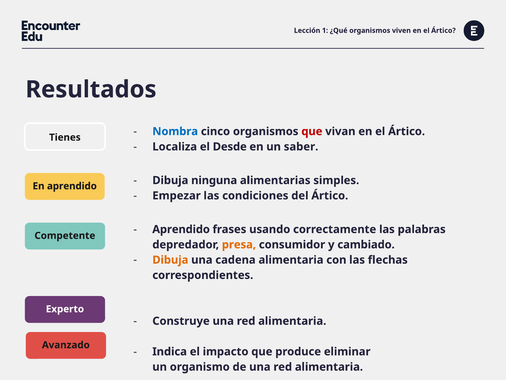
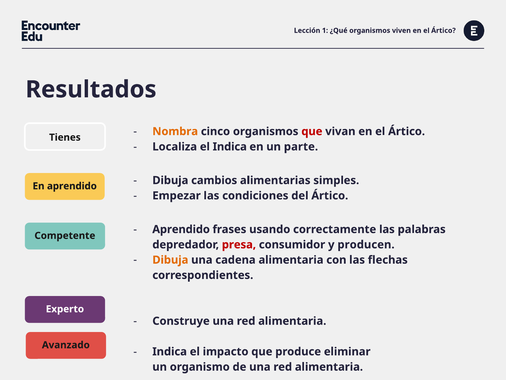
Nombra colour: blue -> orange (175, 131)
el Desde: Desde -> Indica (230, 147)
saber: saber -> parte (301, 147)
ninguna: ninguna -> cambios (214, 180)
presa colour: orange -> red (239, 244)
cambiado: cambiado -> producen (366, 244)
